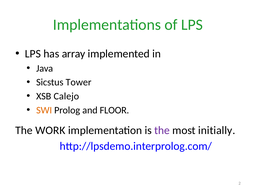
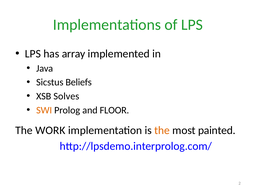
Tower: Tower -> Beliefs (79, 82)
Calejo: Calejo -> Solves (66, 96)
the colour: purple -> orange (162, 130)
initially: initially -> painted (217, 130)
